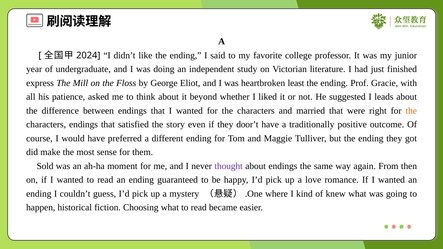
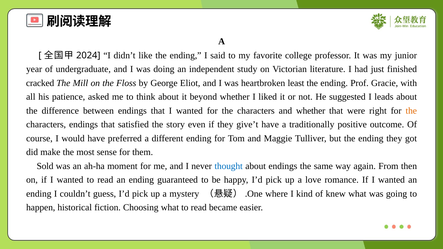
express: express -> cracked (40, 83)
and married: married -> whether (311, 111)
door’t: door’t -> give’t (247, 125)
thought colour: purple -> blue (229, 166)
